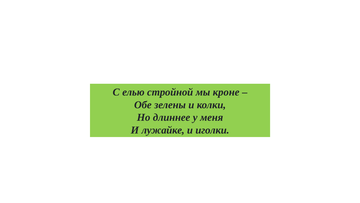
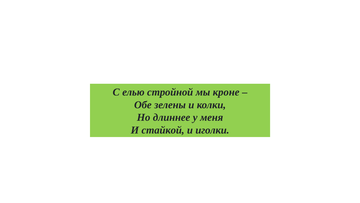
лужайке: лужайке -> стайкой (163, 130)
